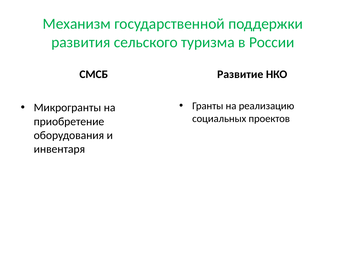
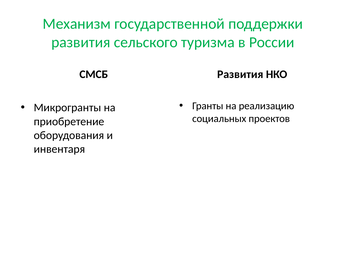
Развитие: Развитие -> Развития (240, 74)
